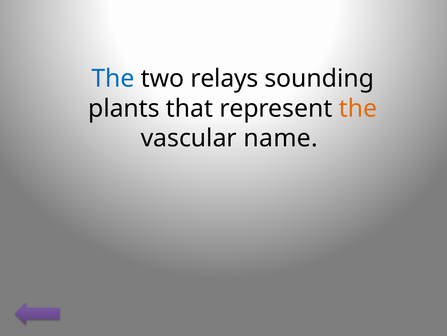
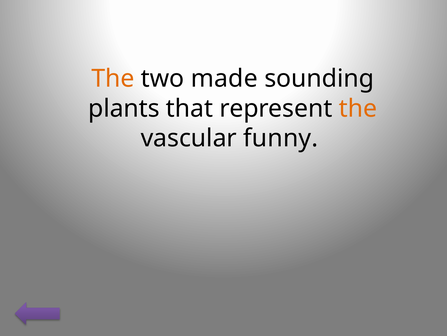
The colour: blue -> orange (113, 78)
relays: relays -> made (224, 78)
name: name -> funny (281, 138)
